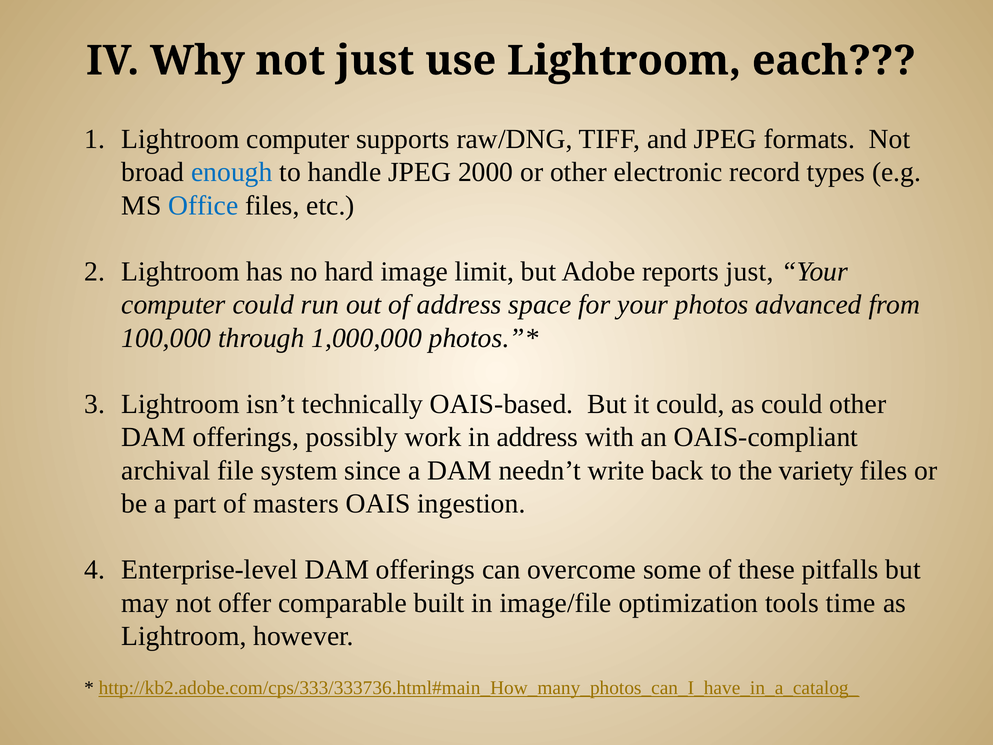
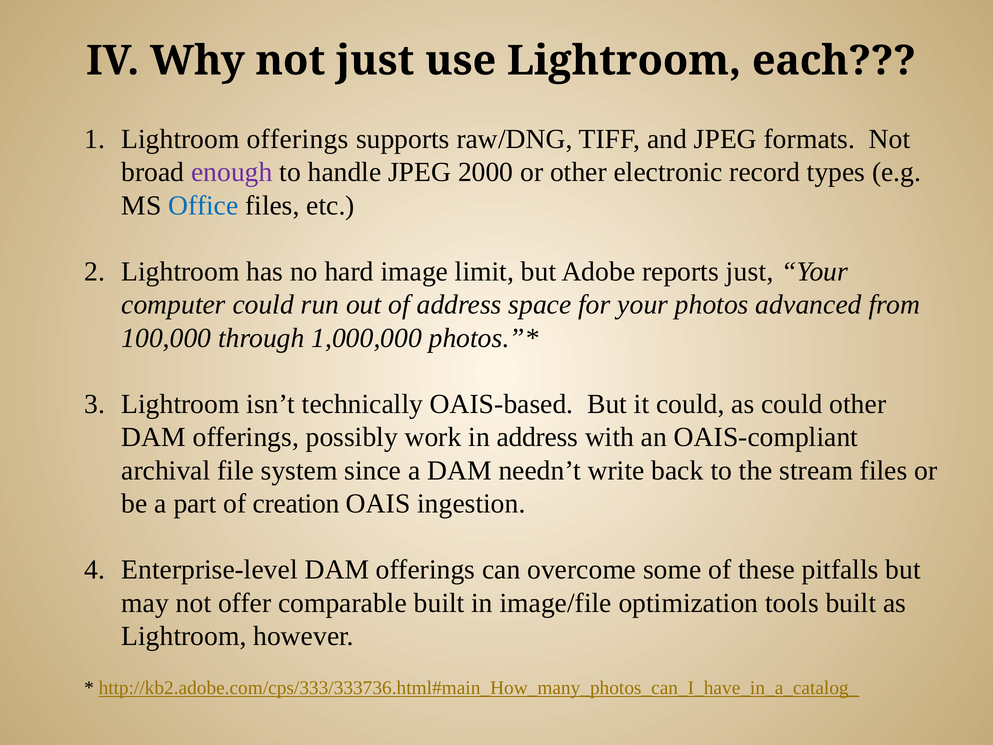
Lightroom computer: computer -> offerings (298, 139)
enough colour: blue -> purple (232, 172)
variety: variety -> stream (816, 470)
masters: masters -> creation (296, 503)
tools time: time -> built (851, 603)
